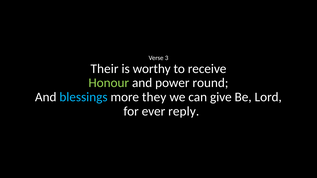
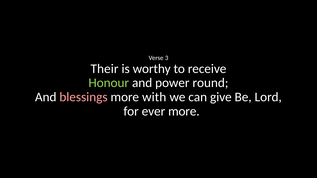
blessings colour: light blue -> pink (83, 97)
they: they -> with (154, 97)
ever reply: reply -> more (184, 112)
